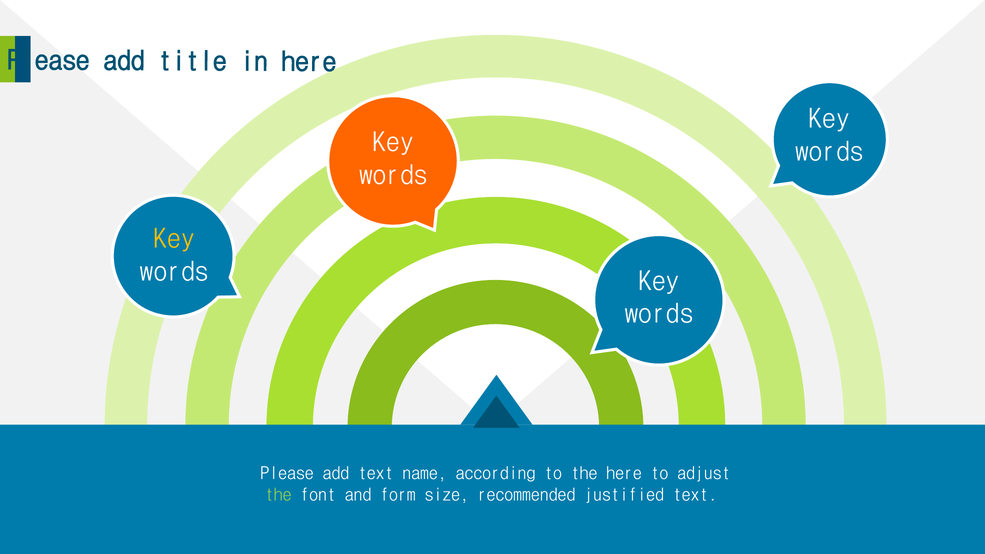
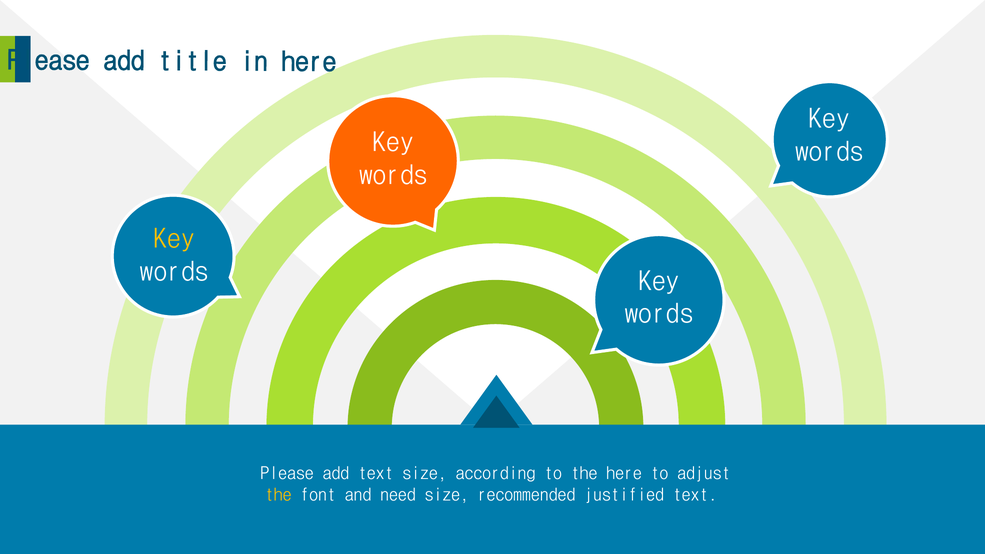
text name: name -> size (425, 474)
the colour: light green -> yellow (278, 495)
form: form -> need (398, 495)
